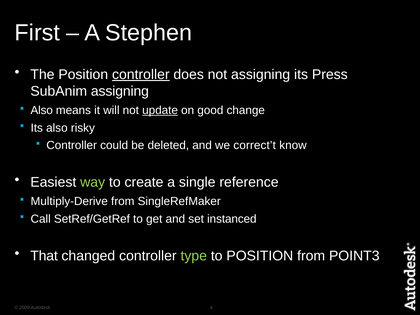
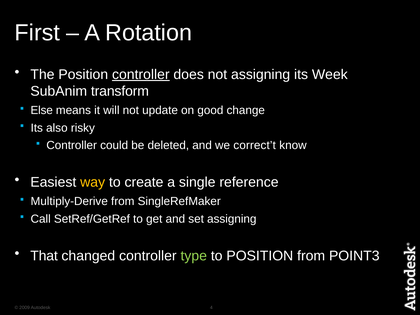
Stephen: Stephen -> Rotation (149, 33)
Press: Press -> Week (330, 74)
SubAnim assigning: assigning -> transform (120, 91)
Also: Also -> Else (42, 110)
update underline: present -> none (160, 110)
way colour: light green -> yellow (93, 182)
set instanced: instanced -> assigning (232, 219)
